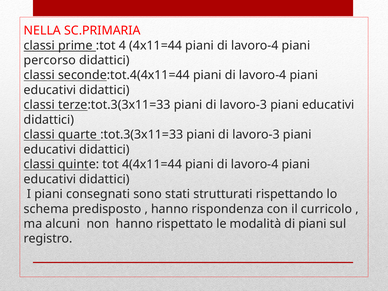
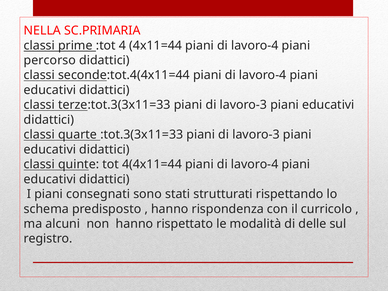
di piani: piani -> delle (312, 224)
